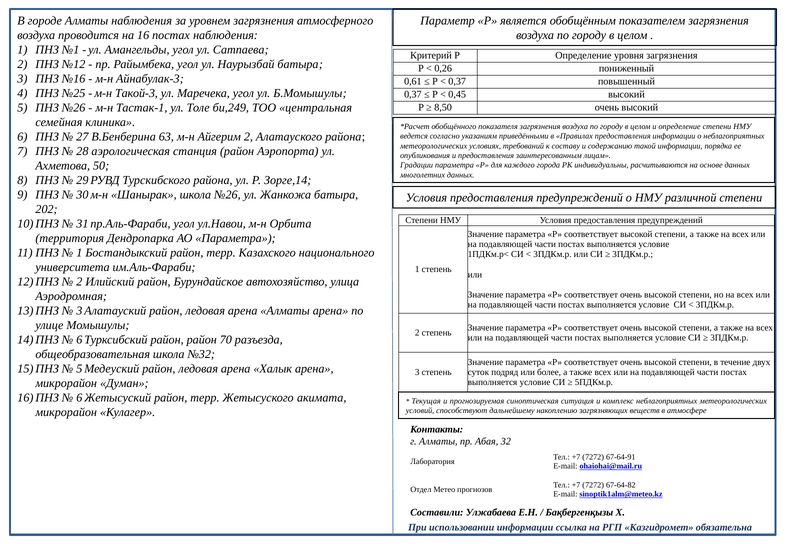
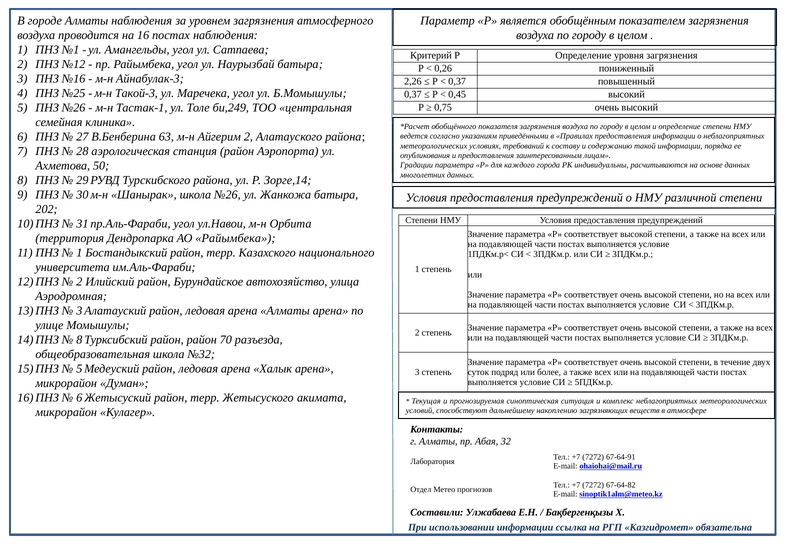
0,61: 0,61 -> 2,26 (413, 82)
8,50: 8,50 -> 0,75 (443, 108)
АО Параметра: Параметра -> Райымбека (235, 238)
6: 6 -> 8 (79, 340)
